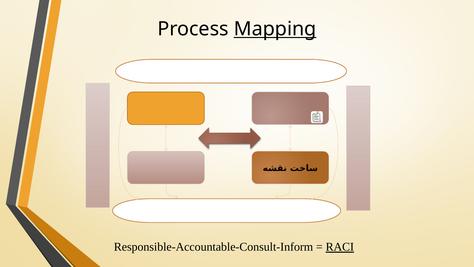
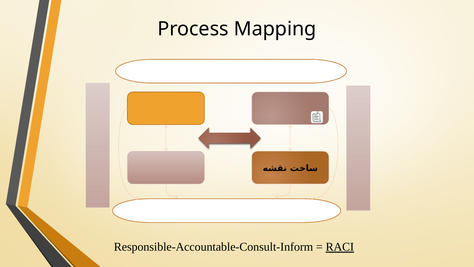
Mapping underline: present -> none (275, 29)
